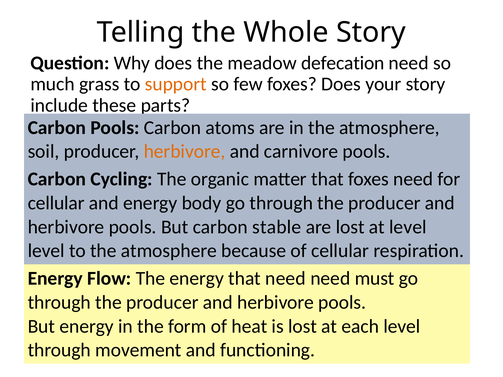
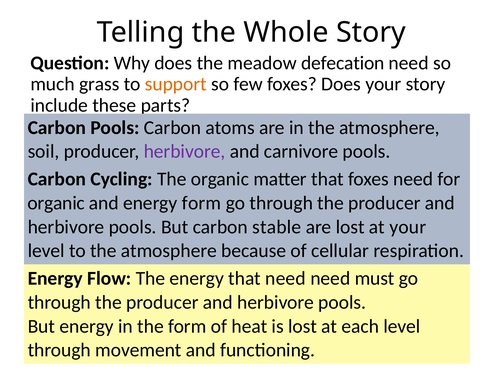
herbivore colour: orange -> purple (185, 152)
cellular: cellular -> organic (56, 203)
energy body: body -> form (201, 203)
at level: level -> your (408, 227)
